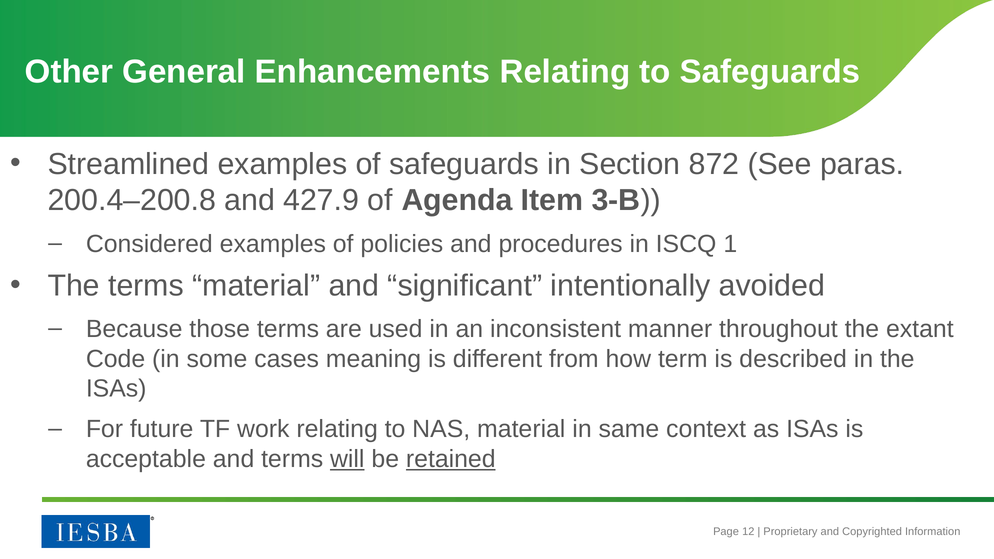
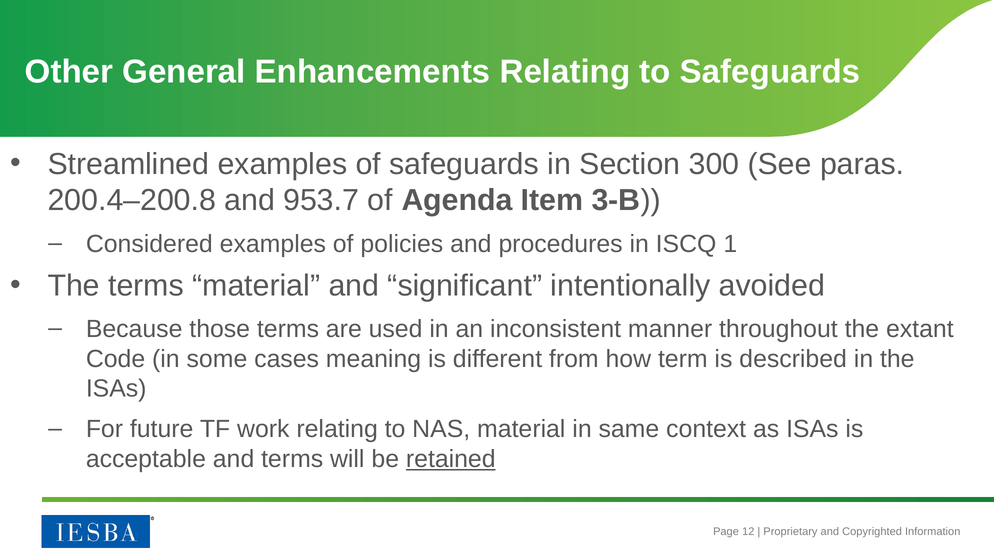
872: 872 -> 300 (714, 164)
427.9: 427.9 -> 953.7 (321, 200)
will underline: present -> none (347, 459)
